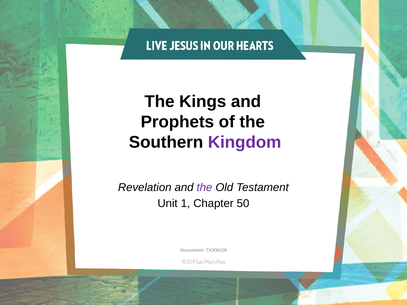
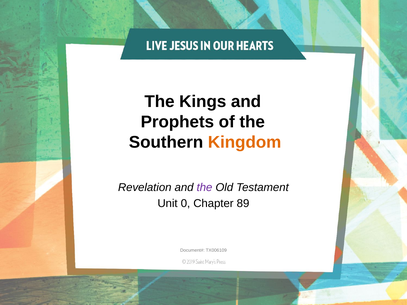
Kingdom colour: purple -> orange (245, 142)
1: 1 -> 0 (185, 204)
50: 50 -> 89 (243, 204)
